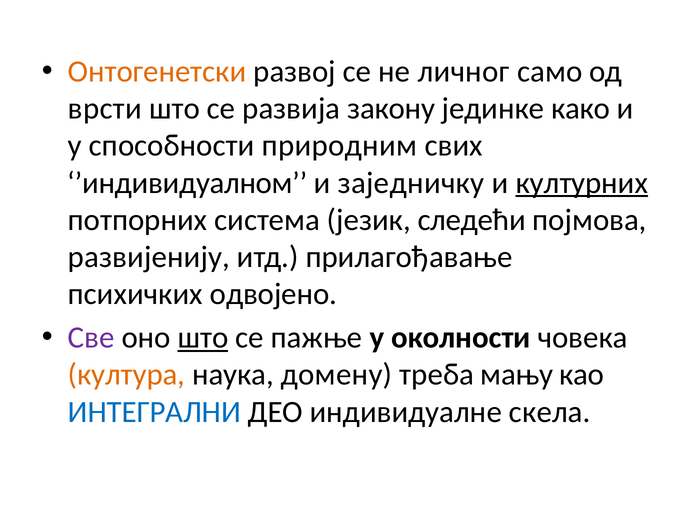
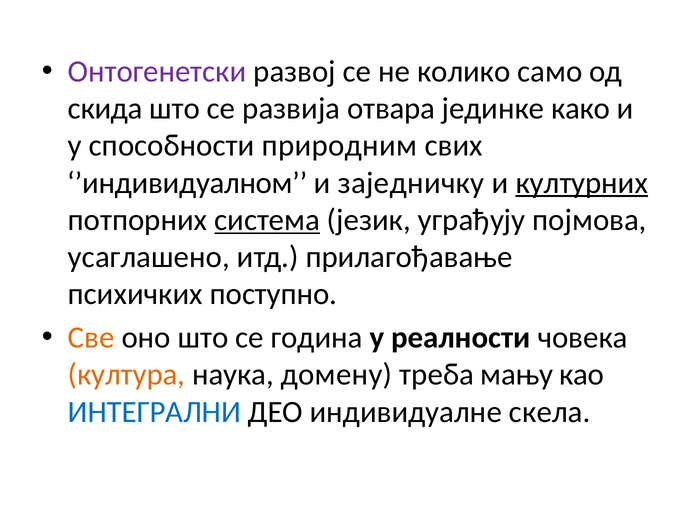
Онтогенетски colour: orange -> purple (157, 71)
личног: личног -> колико (464, 71)
врсти: врсти -> скида (105, 109)
закону: закону -> отвара (391, 109)
система underline: none -> present (267, 220)
следећи: следећи -> уграђују (472, 220)
развијенију: развијенију -> усаглашено (149, 257)
одвојено: одвојено -> поступно (274, 294)
Све colour: purple -> orange (91, 338)
што underline: present -> none (203, 338)
пажње: пажње -> година (317, 338)
околности: околности -> реалности (461, 338)
